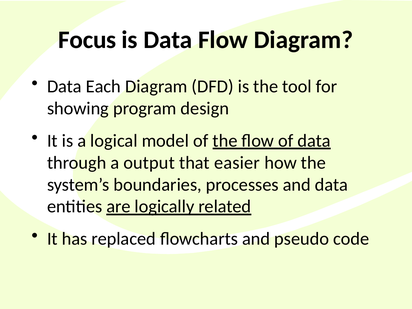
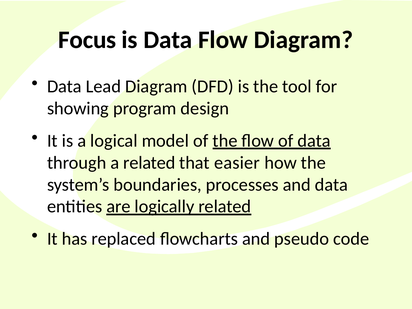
Each: Each -> Lead (103, 86)
a output: output -> related (149, 163)
